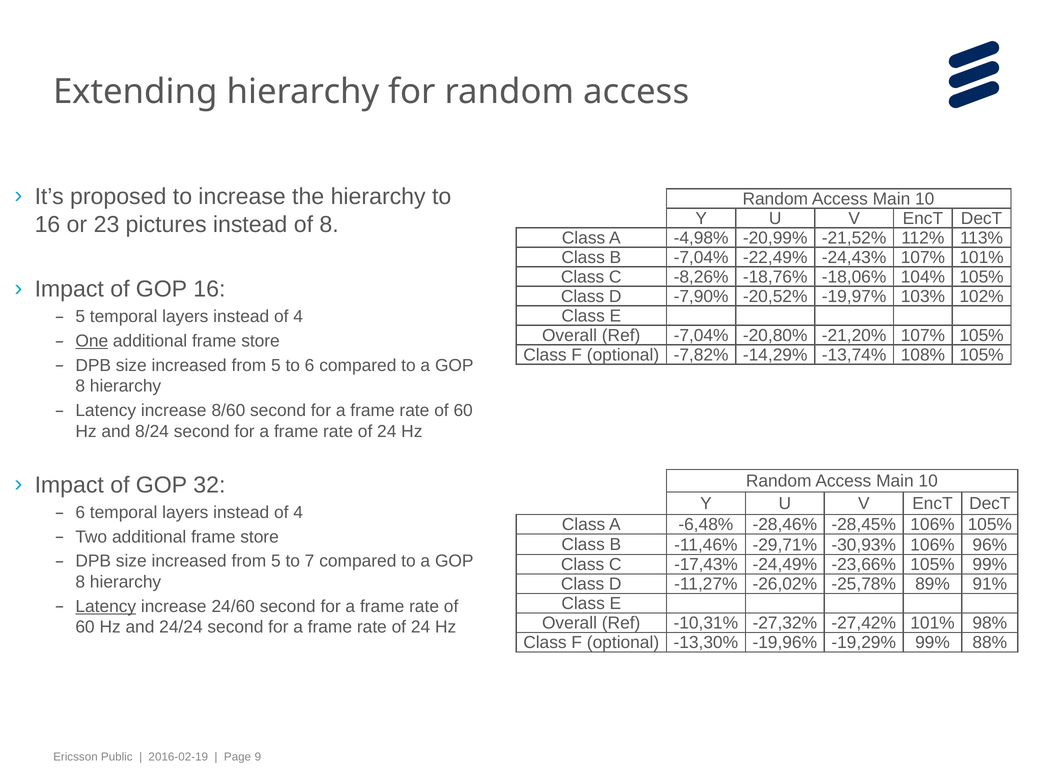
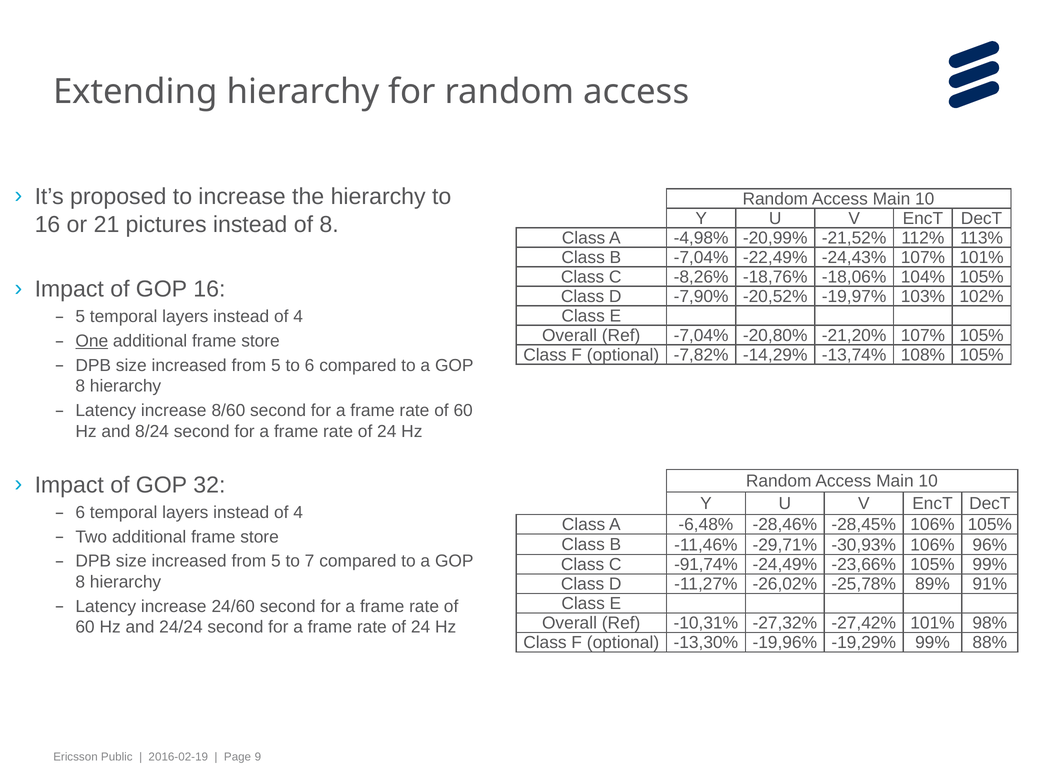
23: 23 -> 21 (107, 224)
-17,43%: -17,43% -> -91,74% (706, 565)
Latency underline: present -> none (106, 607)
